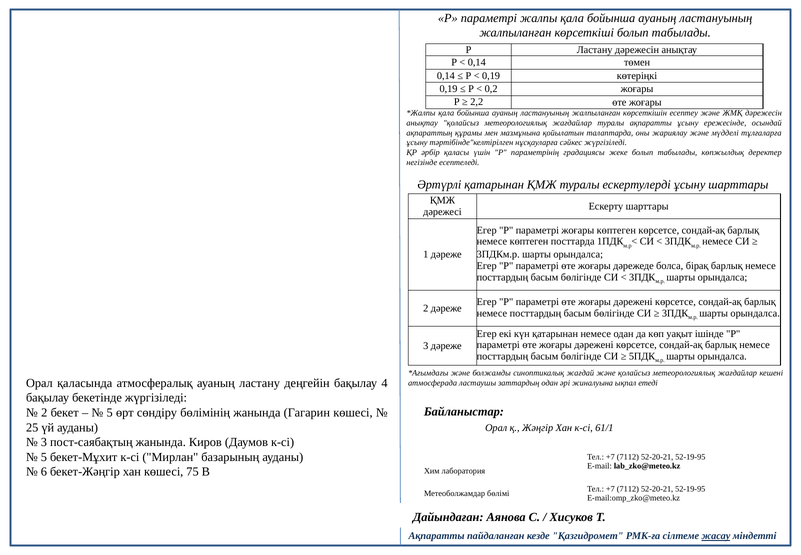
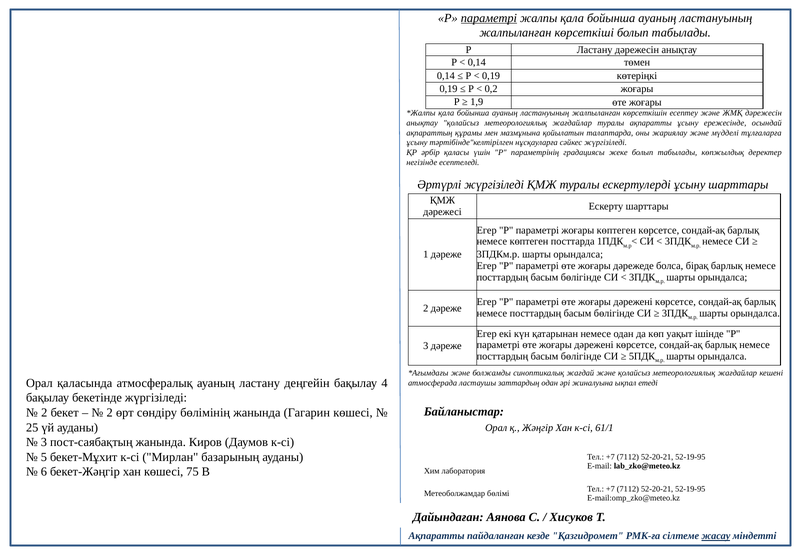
параметрі underline: none -> present (489, 18)
2,2: 2,2 -> 1,9 (477, 102)
Әртүрлі қатарынан: қатарынан -> жүргізіледі (494, 184)
5: 5 -> 2 (110, 412)
